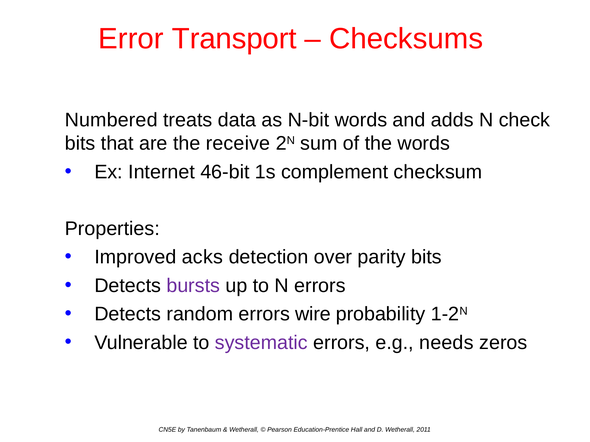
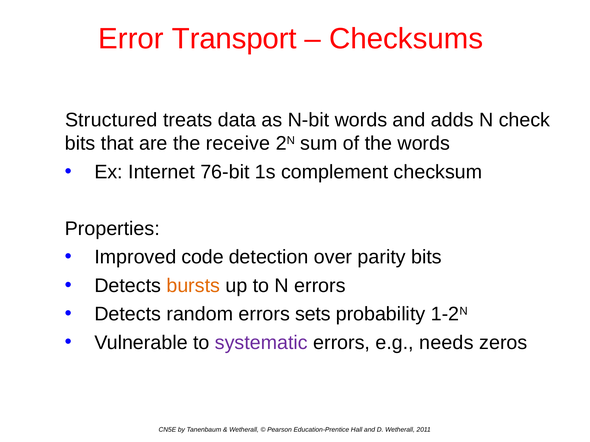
Numbered: Numbered -> Structured (111, 120)
46-bit: 46-bit -> 76-bit (225, 172)
acks: acks -> code (203, 257)
bursts colour: purple -> orange (193, 286)
wire: wire -> sets (313, 314)
